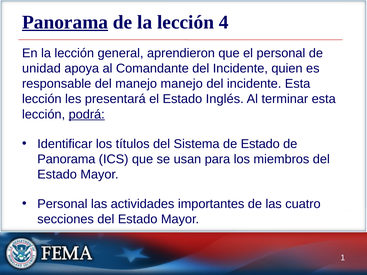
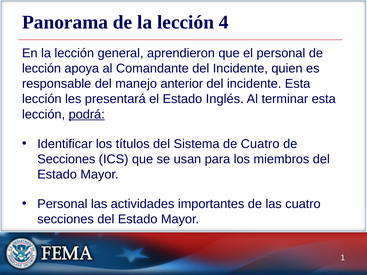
Panorama underline: present -> none (65, 22)
unidad: unidad -> lección (42, 69)
manejo manejo: manejo -> anterior (182, 84)
de Estado: Estado -> Cuatro (260, 144)
Panorama: Panorama -> Secciones (66, 159)
